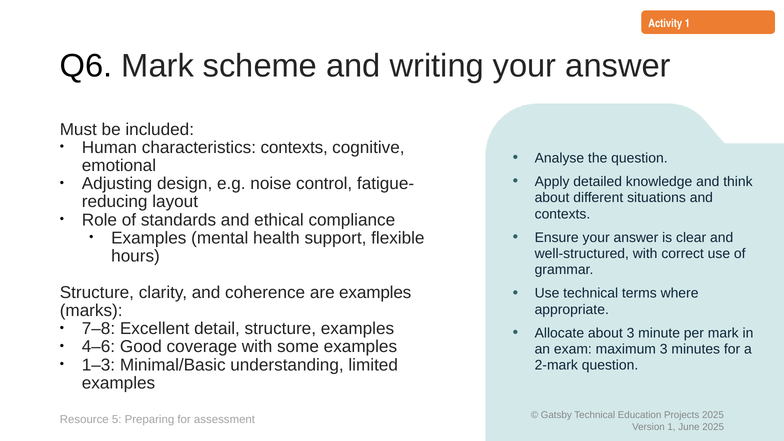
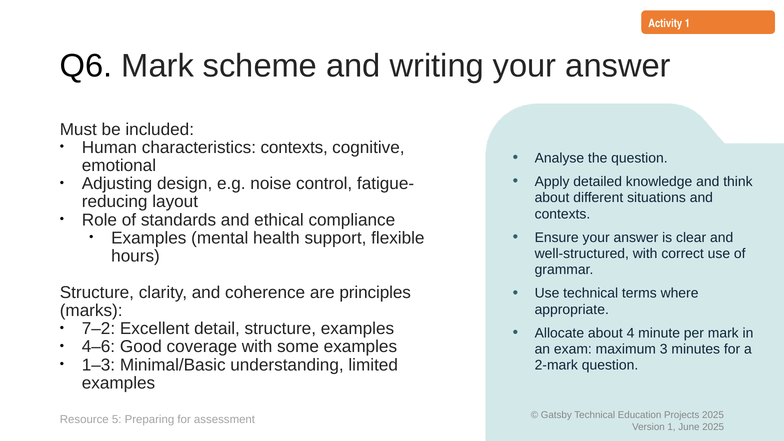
are examples: examples -> principles (375, 293)
7–8: 7–8 -> 7–2 (98, 329)
about 3: 3 -> 4 (631, 333)
